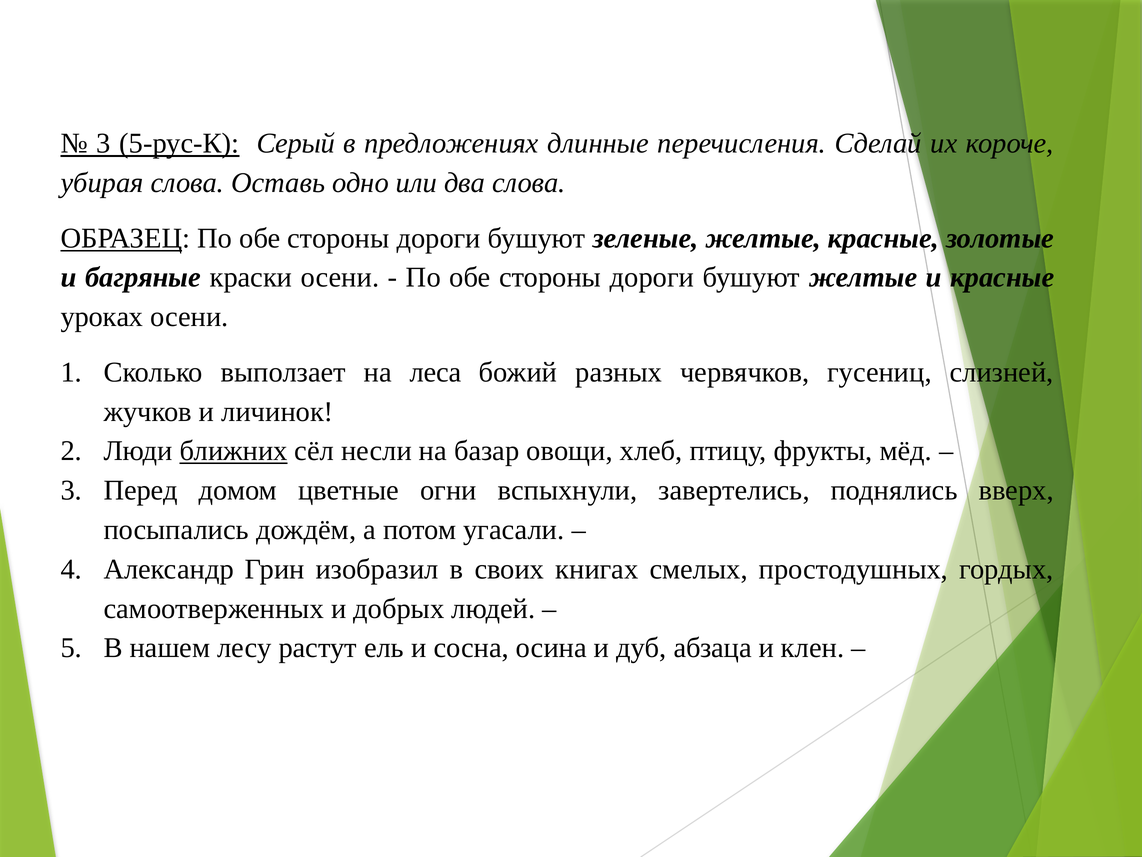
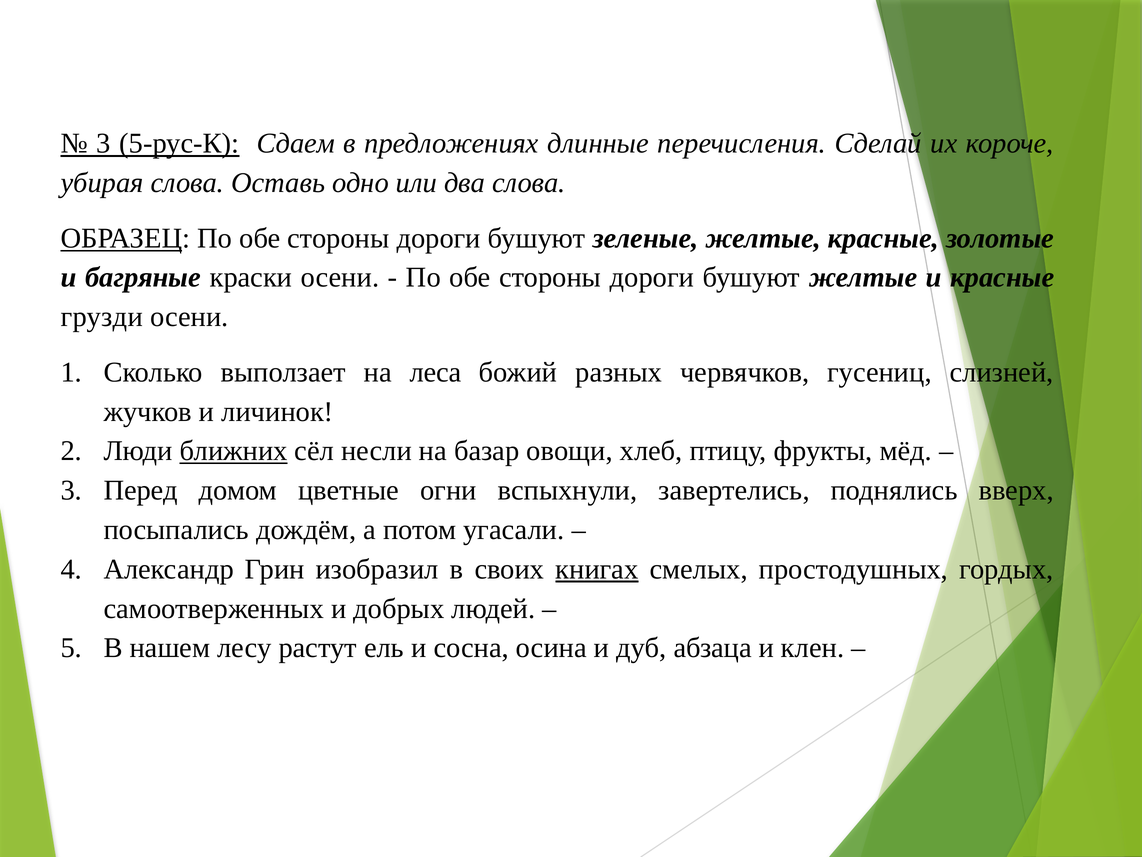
Серый: Серый -> Сдаем (296, 143)
уроках: уроках -> грузди (102, 317)
книгах underline: none -> present (597, 569)
